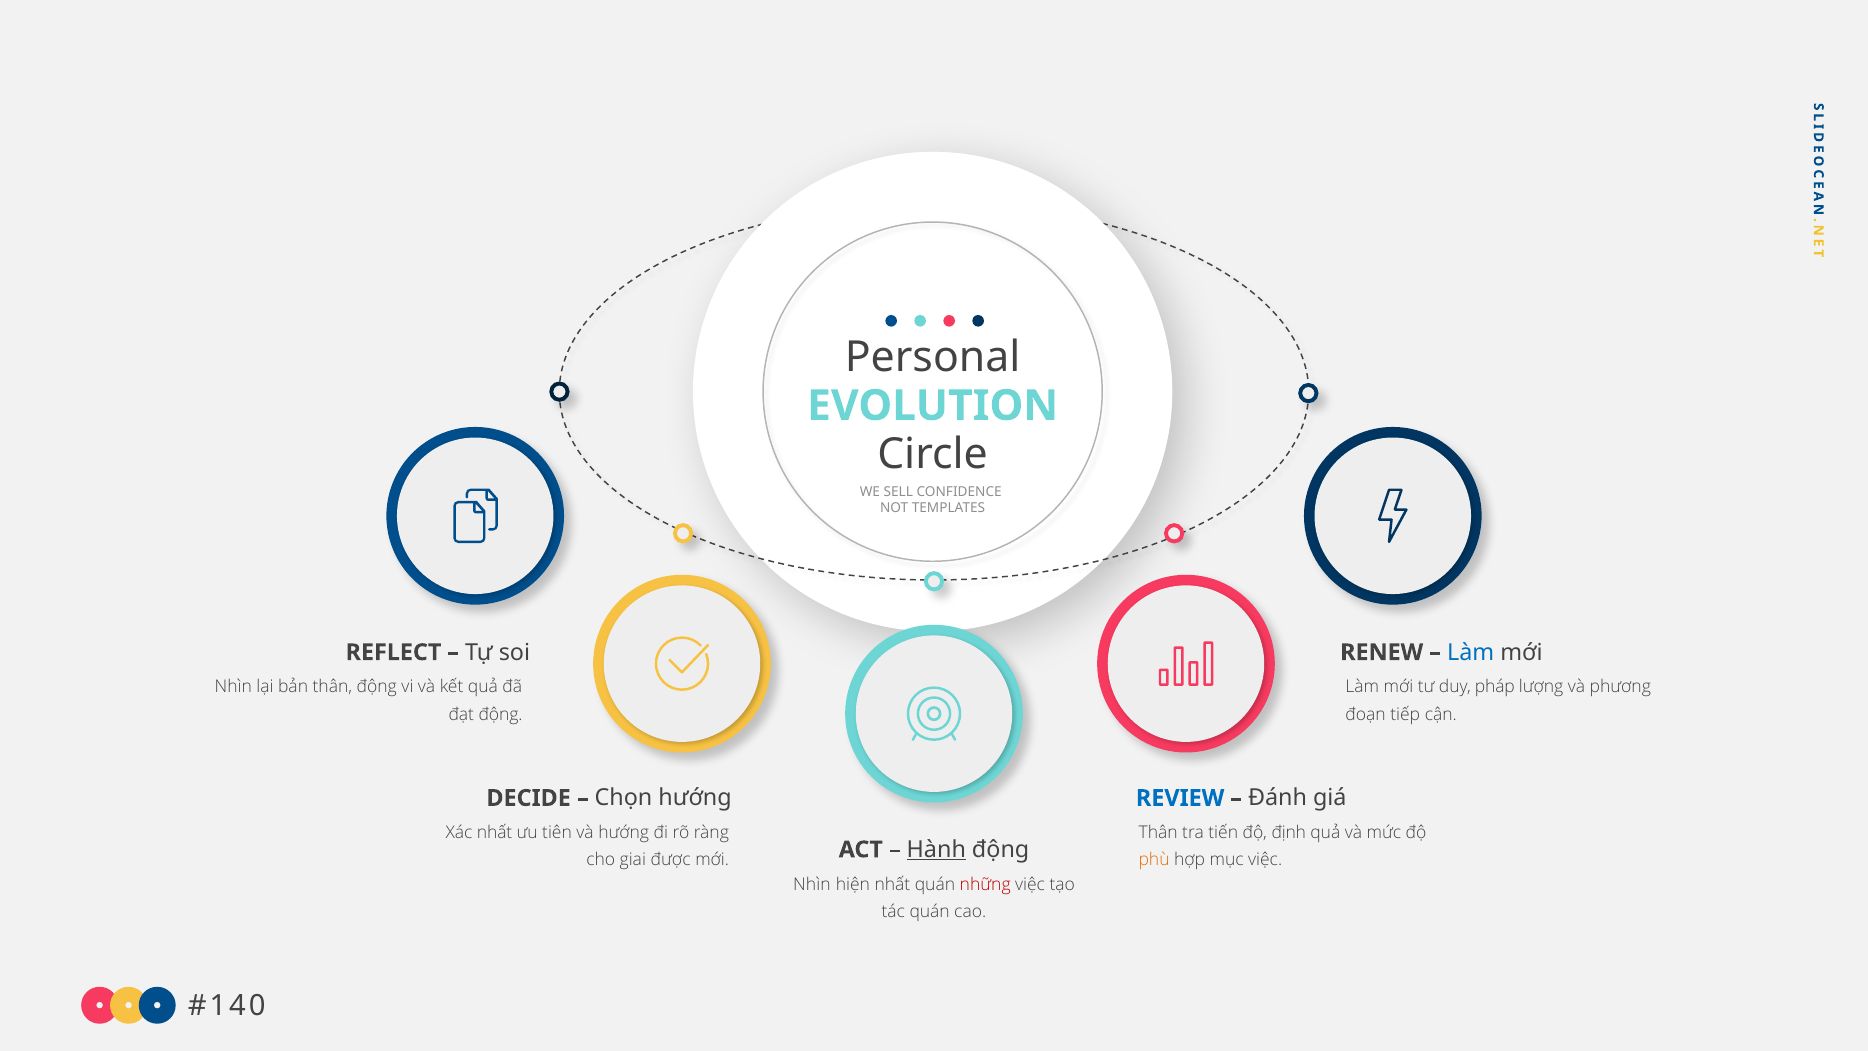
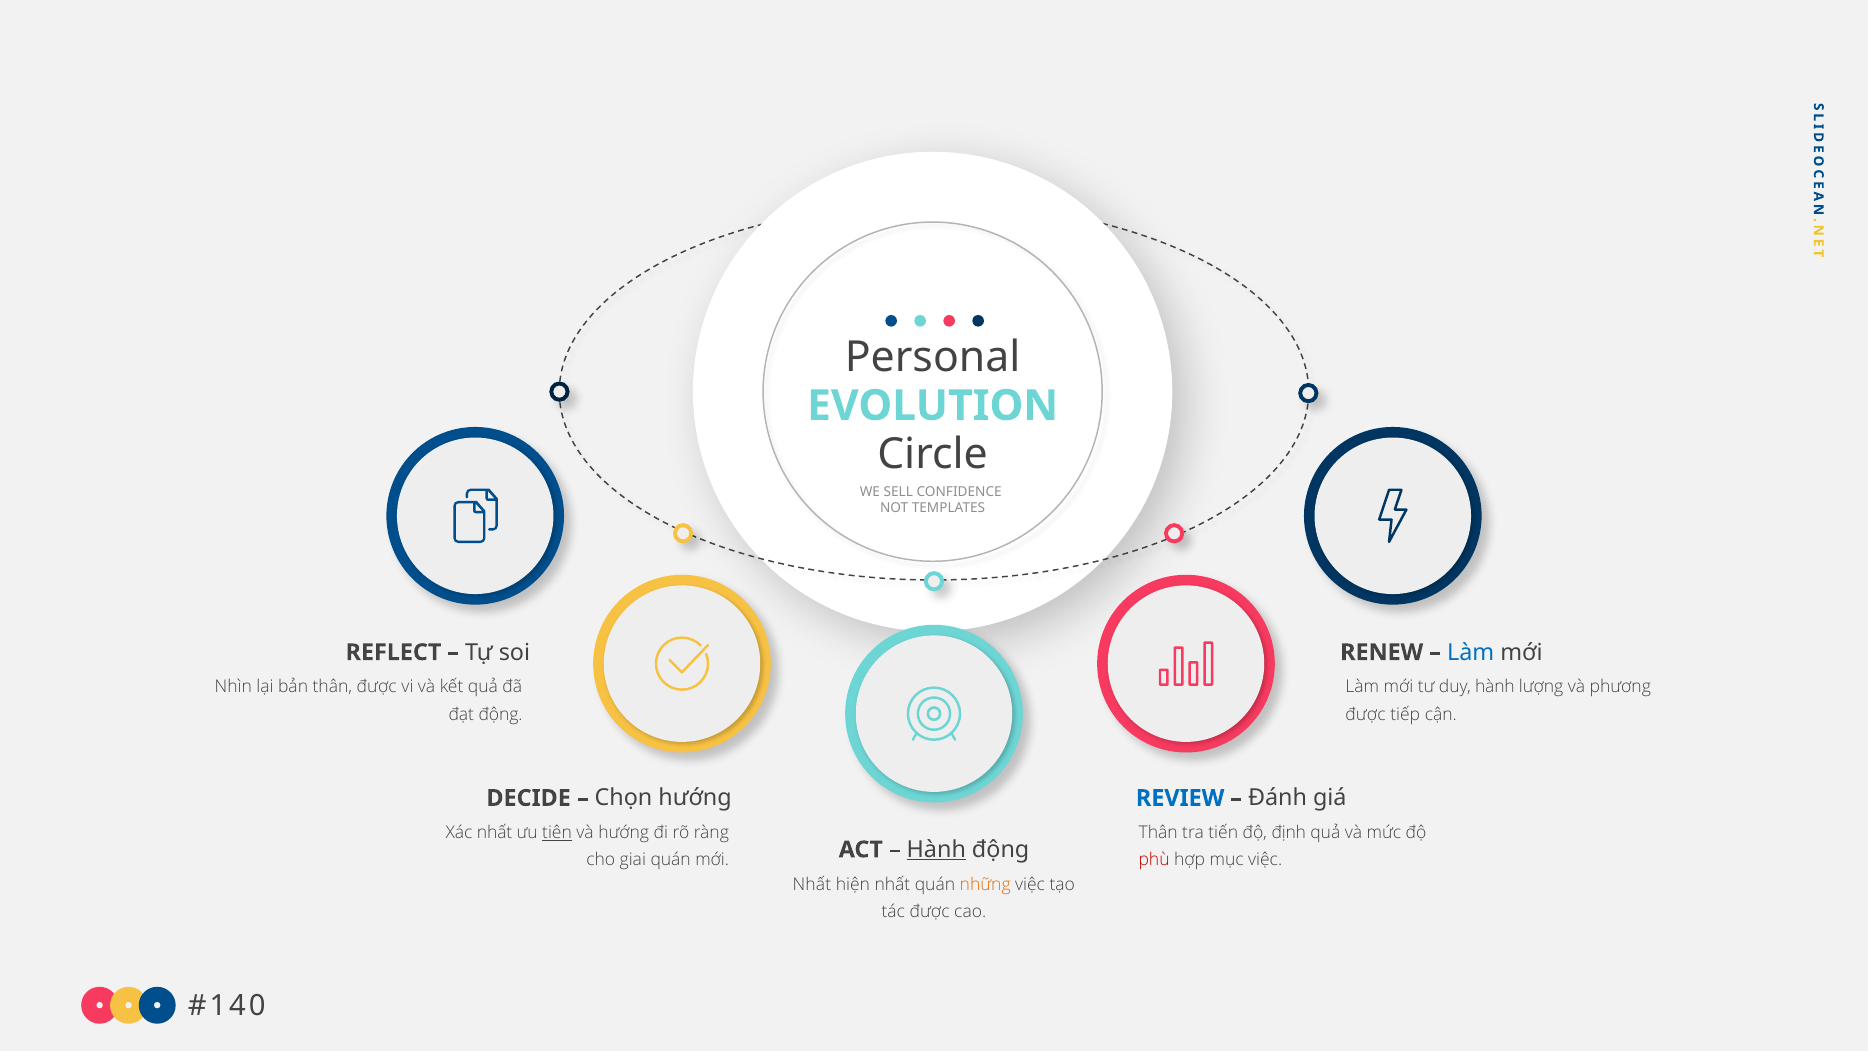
thân động: động -> được (377, 687)
duy pháp: pháp -> hành (1495, 687)
đoạn: đoạn -> được (1366, 714)
tiên underline: none -> present (557, 833)
giai được: được -> quán (671, 860)
phù colour: orange -> red (1154, 860)
Nhìn: Nhìn -> Nhất (812, 884)
những colour: red -> orange (985, 884)
tác quán: quán -> được (930, 911)
